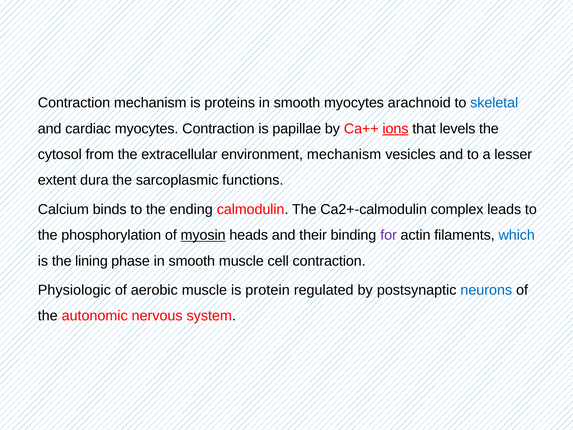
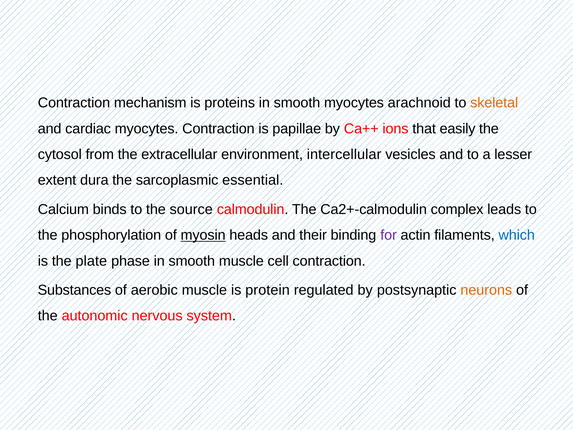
skeletal colour: blue -> orange (494, 103)
ions underline: present -> none (395, 129)
levels: levels -> easily (458, 129)
environment mechanism: mechanism -> intercellular (344, 154)
functions: functions -> essential (253, 180)
ending: ending -> source (191, 209)
lining: lining -> plate (91, 261)
Physiologic: Physiologic -> Substances (74, 290)
neurons colour: blue -> orange (486, 290)
